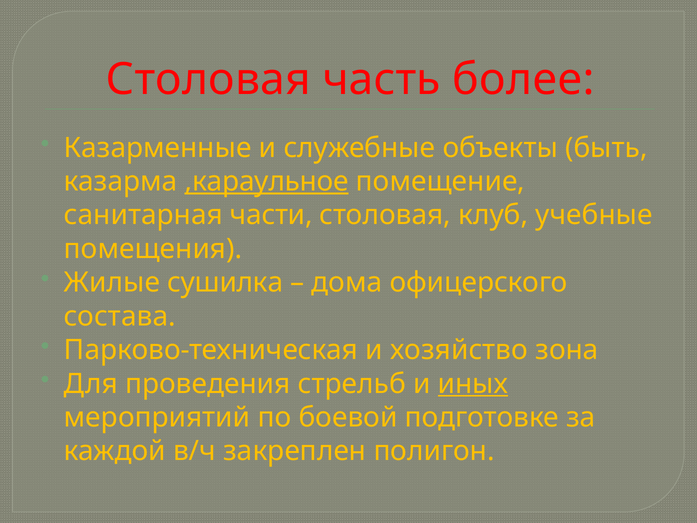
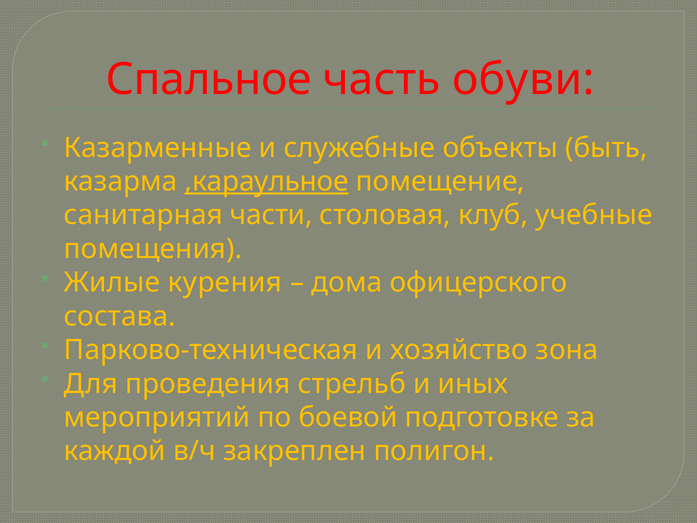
Столовая: Столовая -> Спальное (209, 79)
более: более -> обуви (523, 79)
сушилка: сушилка -> курения (225, 283)
иных underline: present -> none (473, 384)
